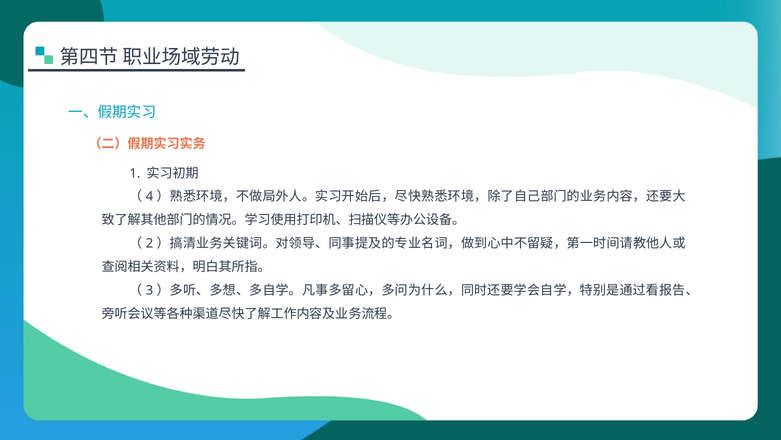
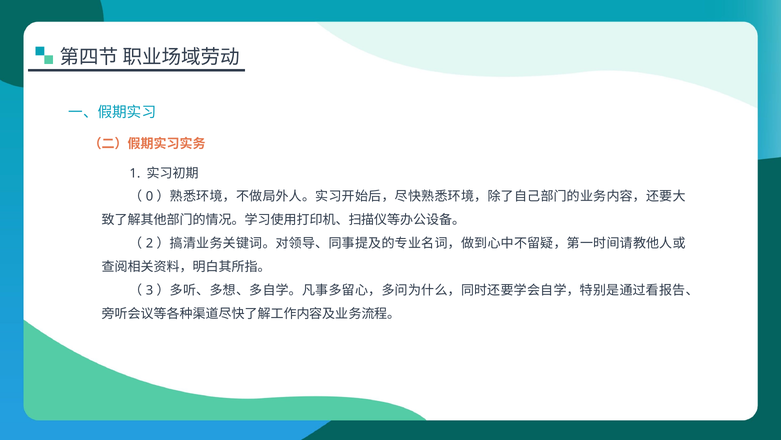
4: 4 -> 0 (150, 196)
